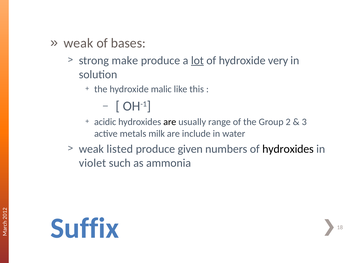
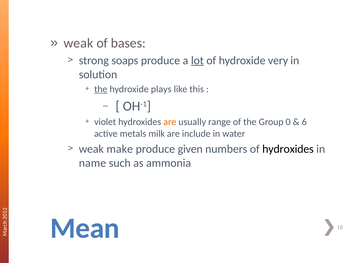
make: make -> soaps (125, 60)
the underline: none -> present (101, 89)
malic: malic -> plays (161, 89)
acidic: acidic -> violet (105, 122)
are colour: black -> orange (170, 122)
Group 2: 2 -> 0 (288, 122)
3: 3 -> 6 (304, 122)
listed: listed -> make (120, 149)
violet: violet -> name (92, 163)
Suffix: Suffix -> Mean (85, 228)
